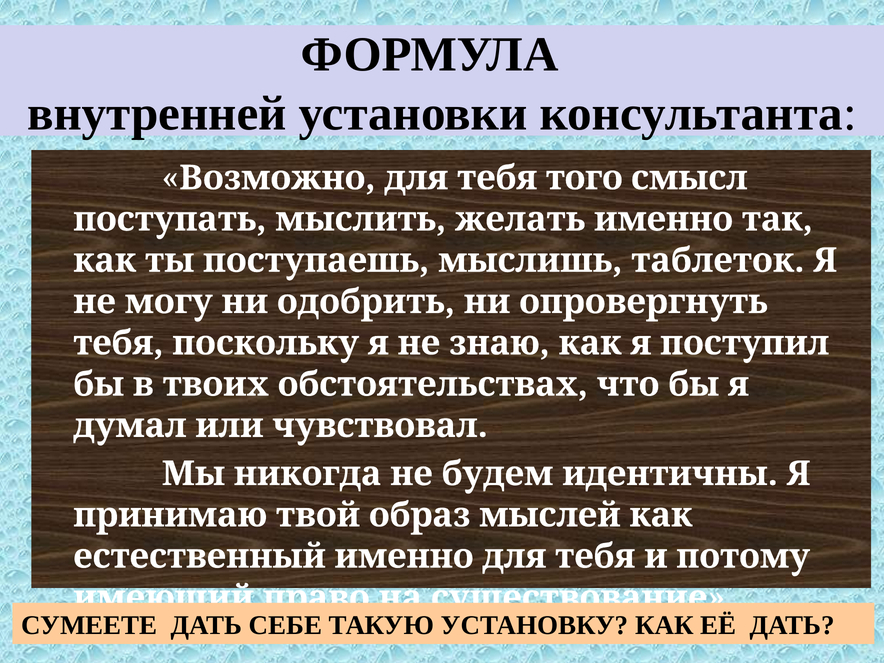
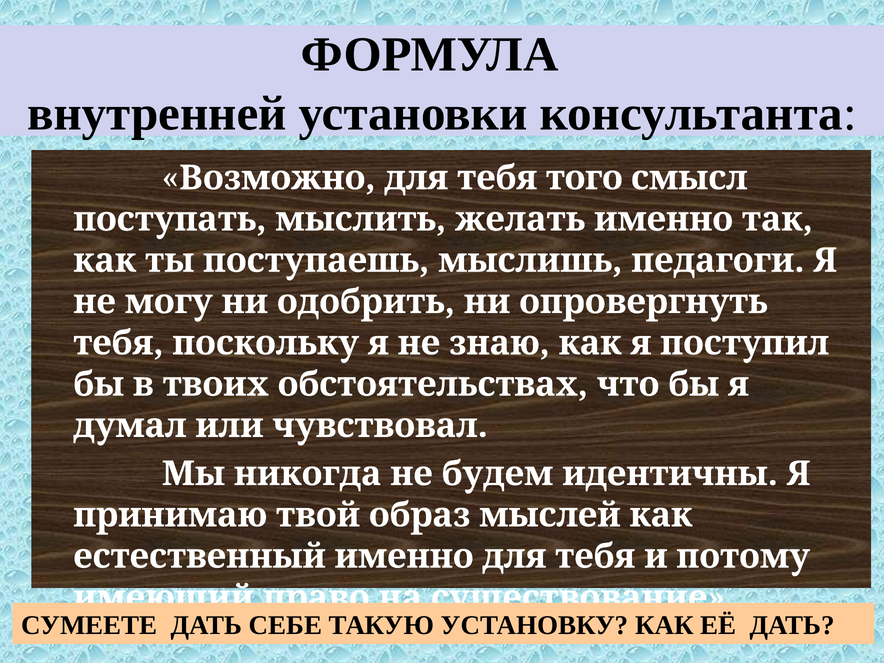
таблеток: таблеток -> педагоги (718, 261)
